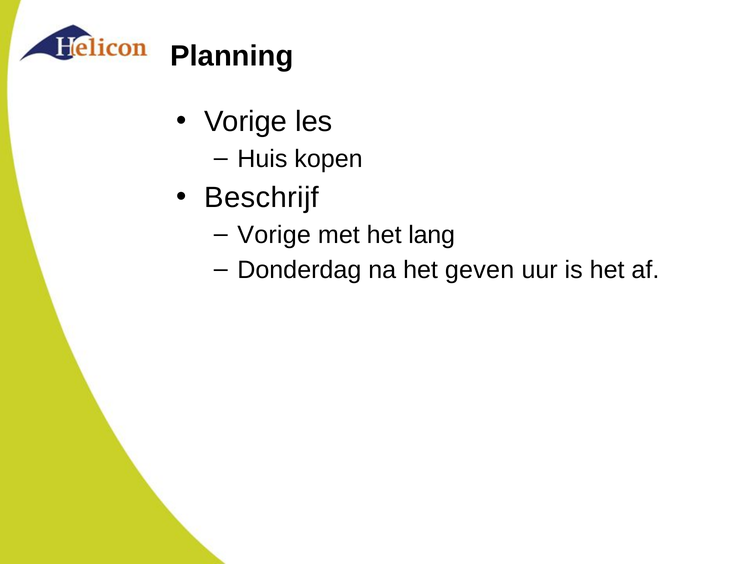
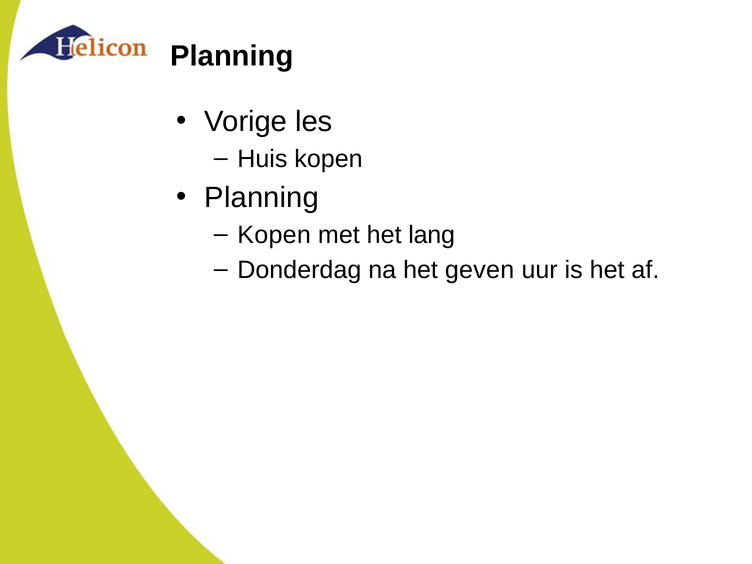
Beschrijf: Beschrijf -> Planning (262, 198)
Vorige: Vorige -> Kopen (274, 235)
